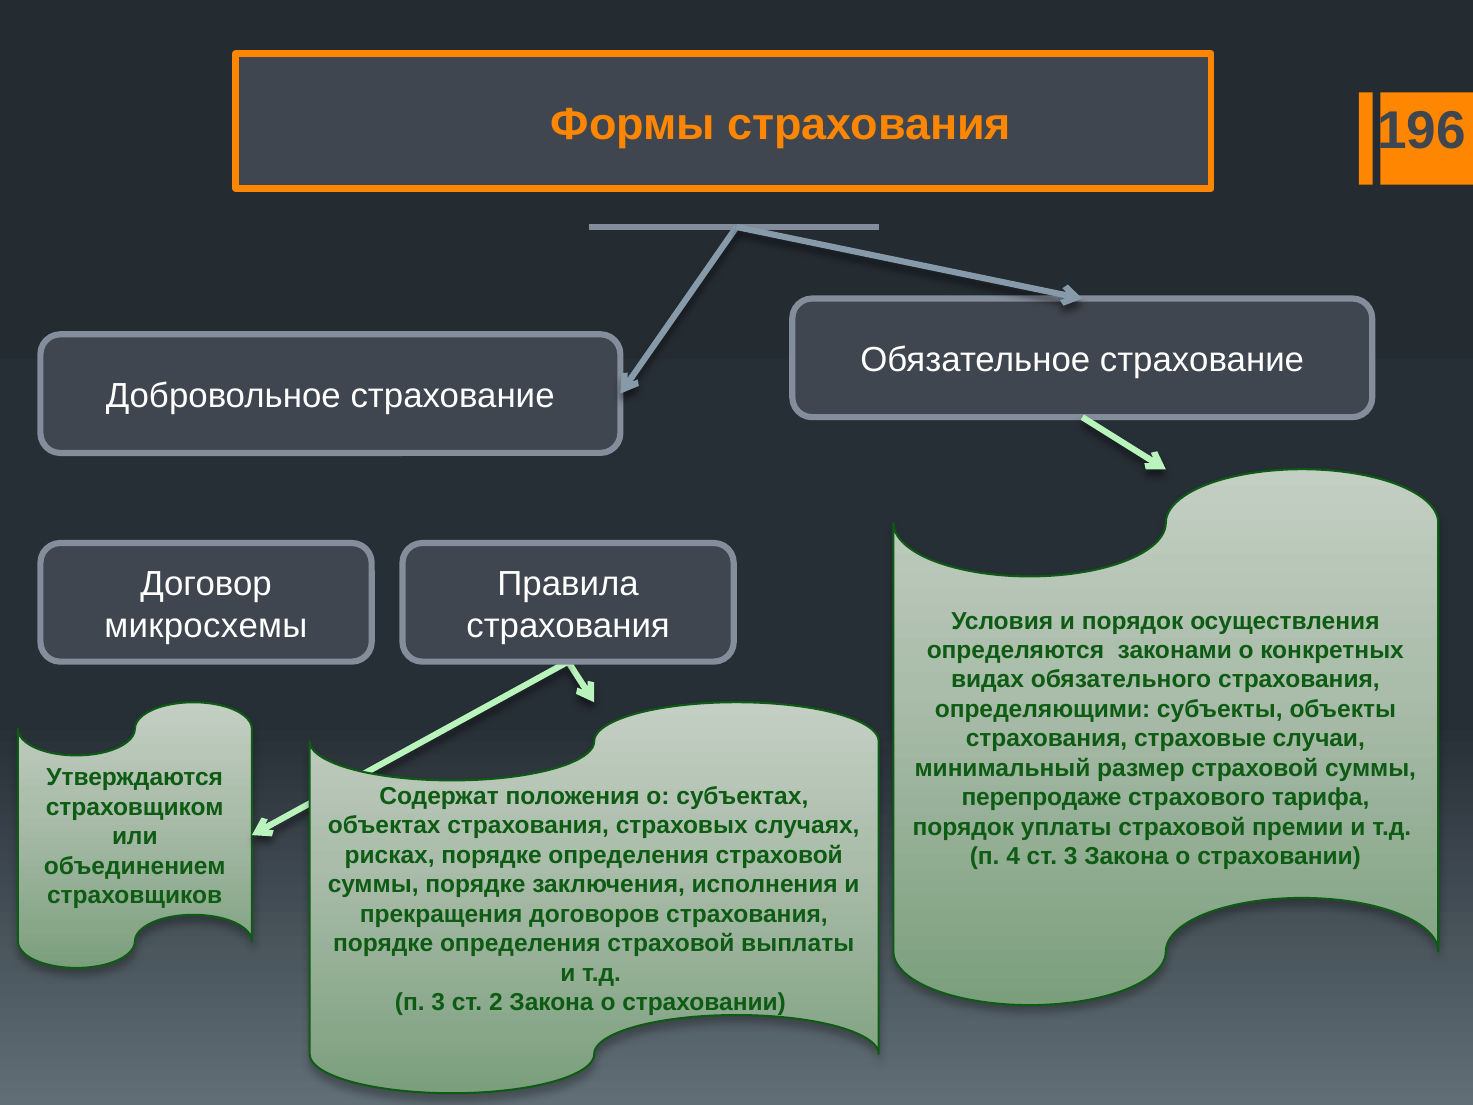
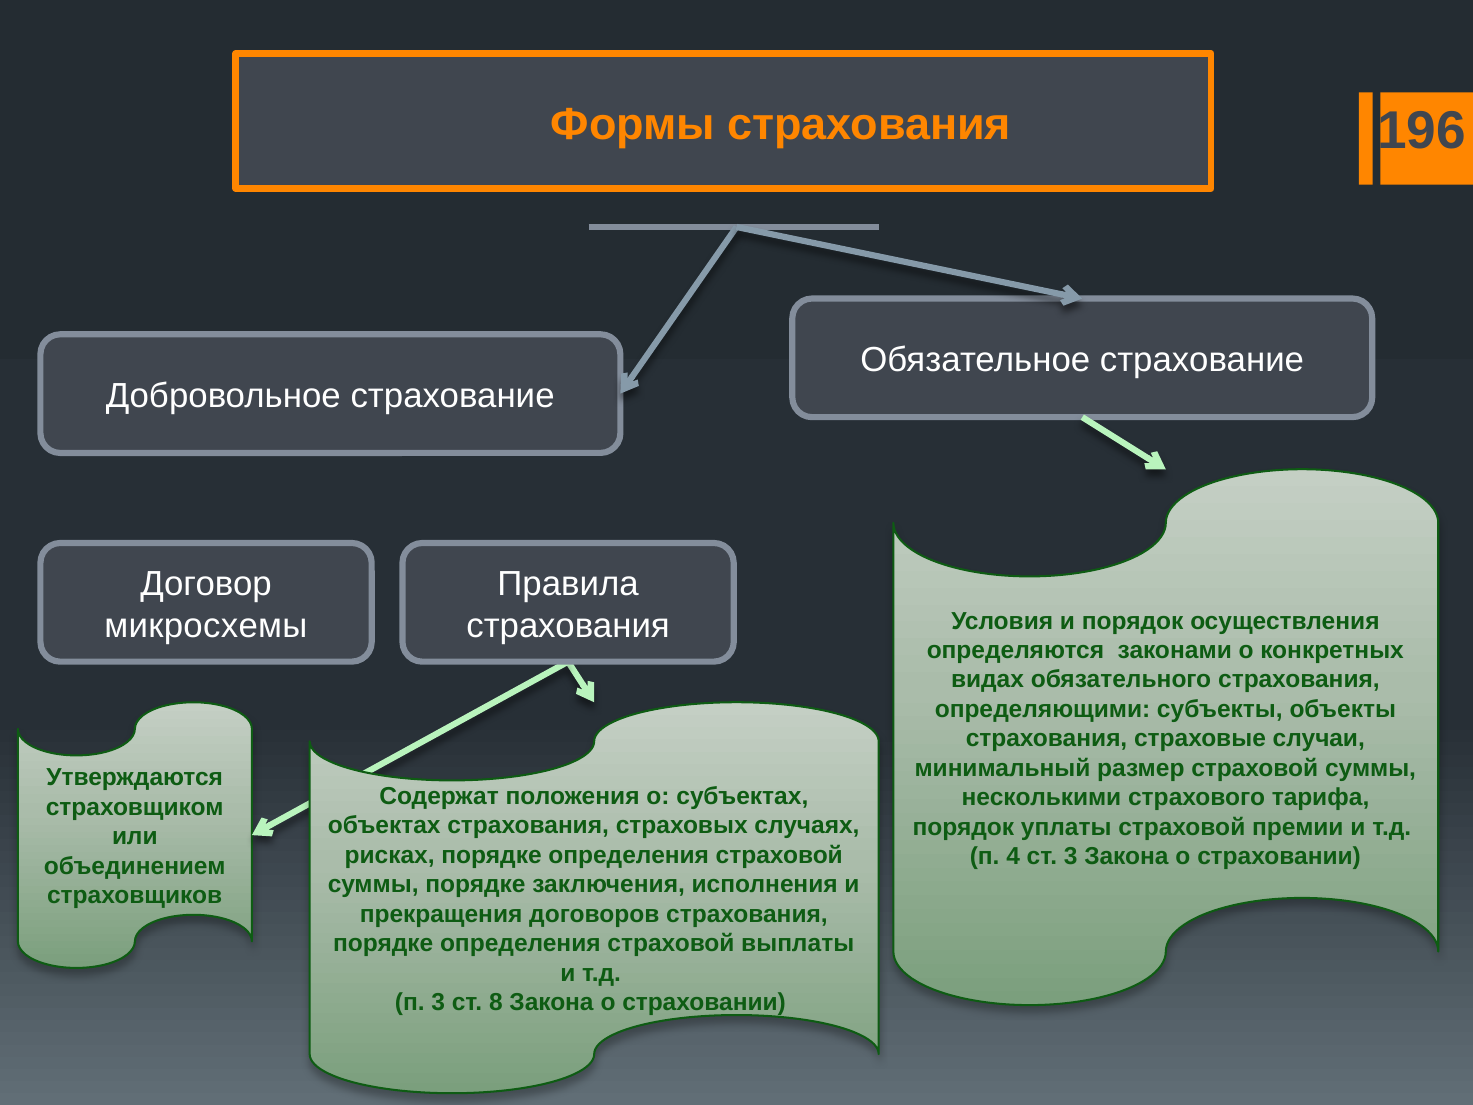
перепродаже: перепродаже -> несколькими (1041, 798)
2: 2 -> 8 (496, 1002)
